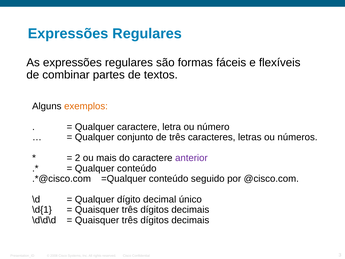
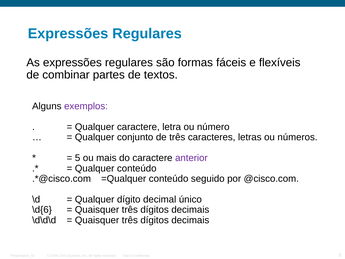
exemplos colour: orange -> purple (86, 106)
2: 2 -> 5 (78, 158)
\d{1: \d{1 -> \d{6 (42, 210)
